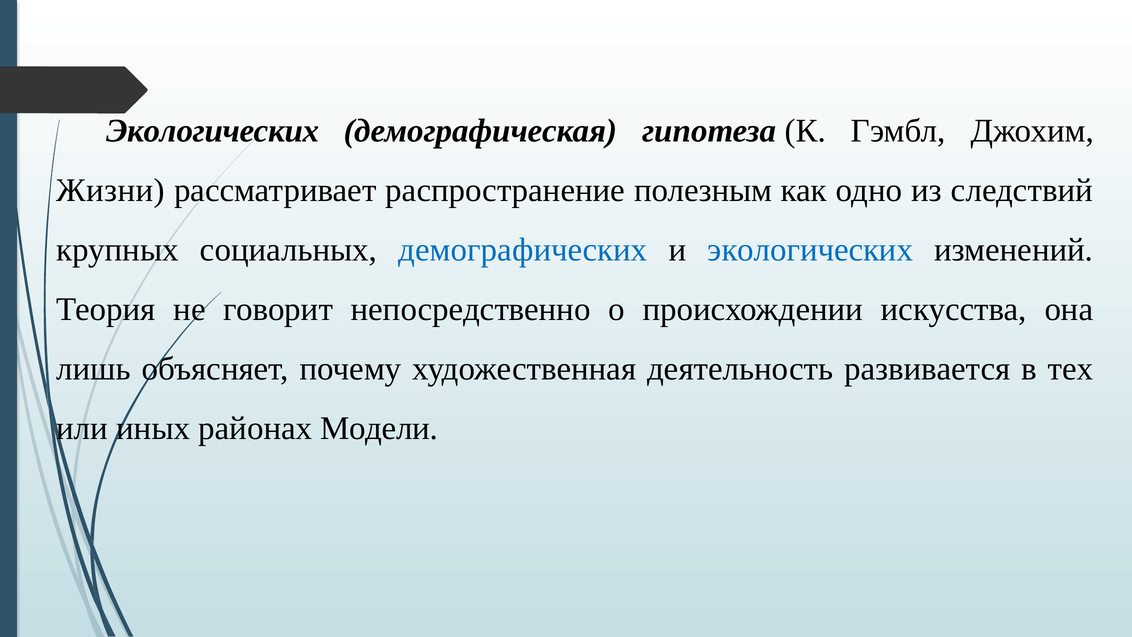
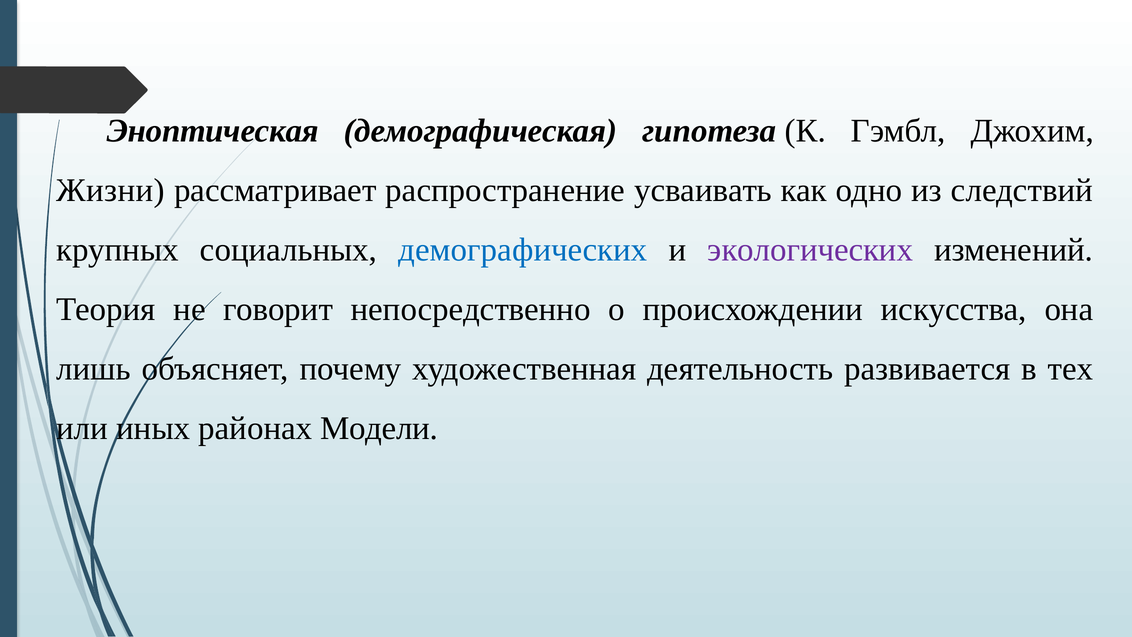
Экологических: Экологических -> Эноптическая (213, 131)
полезным: полезным -> усваивать (703, 190)
экологических colour: blue -> purple (810, 250)
